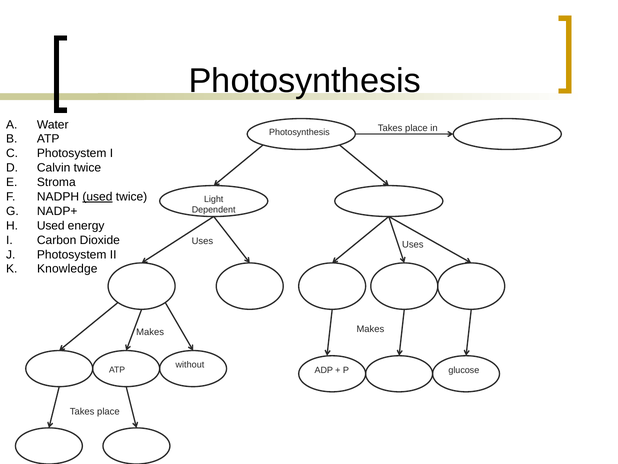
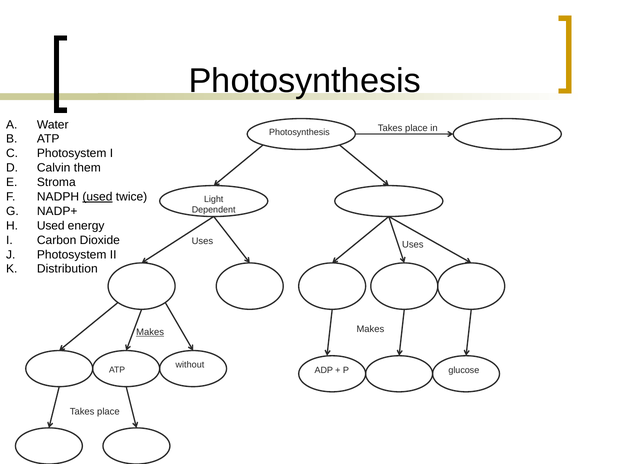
Calvin twice: twice -> them (87, 168)
Knowledge: Knowledge -> Distribution (67, 269)
Makes underline: none -> present (150, 332)
